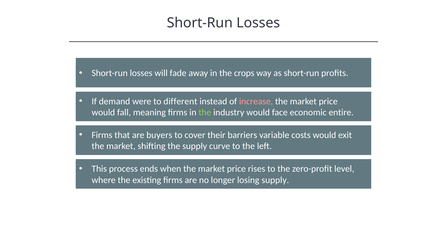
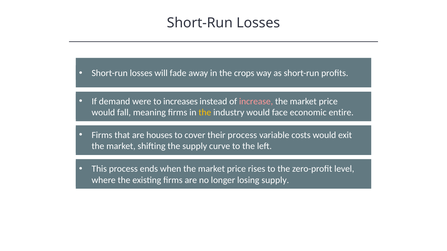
different: different -> increases (181, 101)
the colour: light green -> yellow (205, 113)
buyers: buyers -> houses (159, 135)
their barriers: barriers -> process (242, 135)
